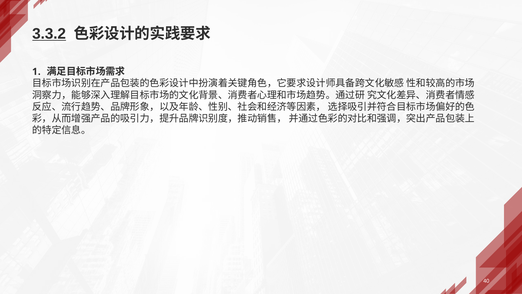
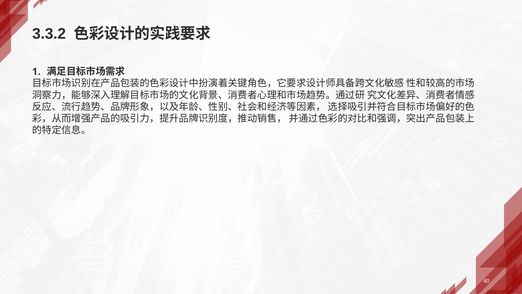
3.3.2 underline: present -> none (49, 34)
